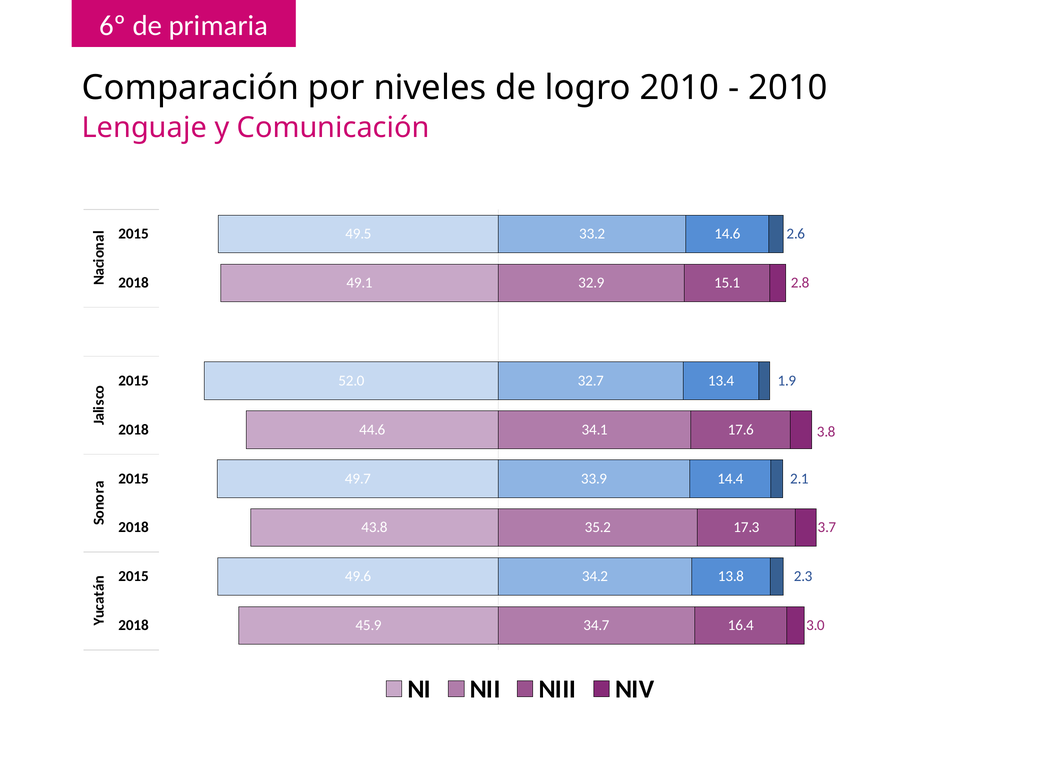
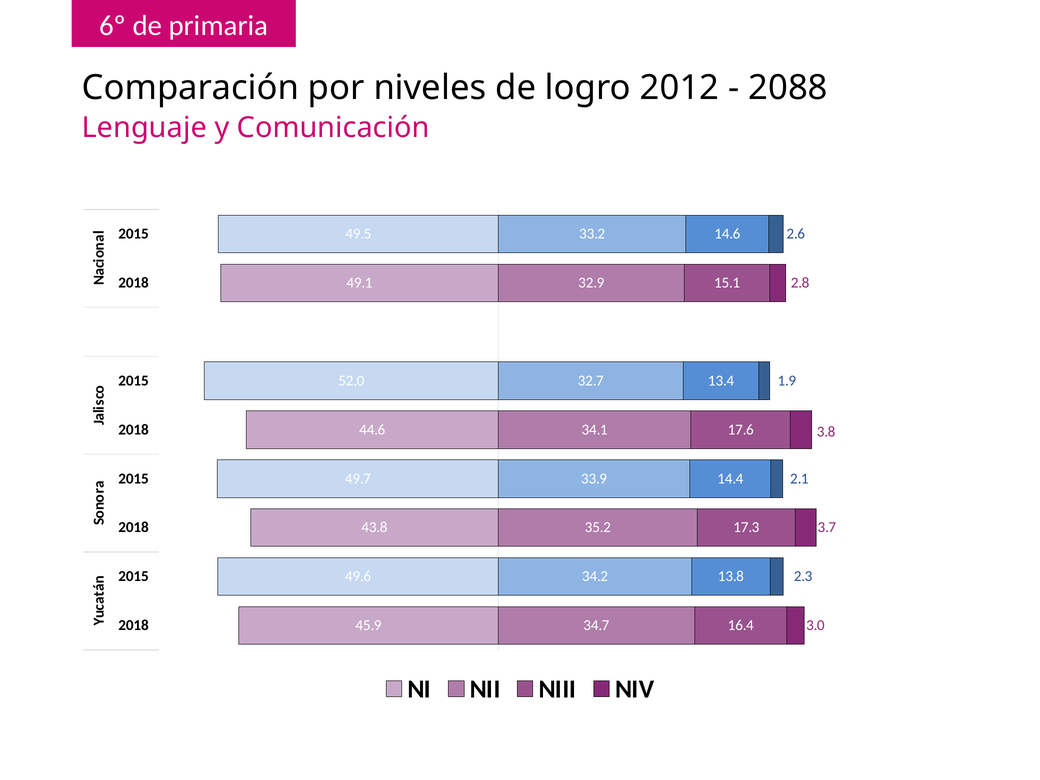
logro 2010: 2010 -> 2012 (680, 88)
2010: 2010 -> 2088 (788, 88)
